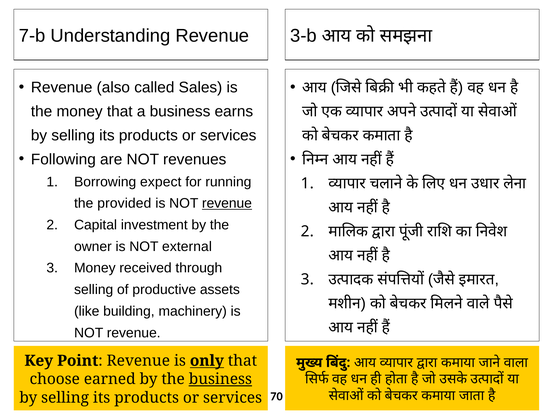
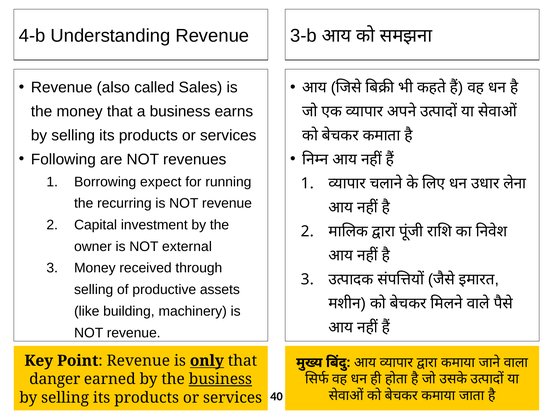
7-b: 7-b -> 4-b (32, 36)
provided: provided -> recurring (124, 203)
revenue underline: present -> none (227, 203)
choose: choose -> danger (55, 379)
70: 70 -> 40 (277, 396)
